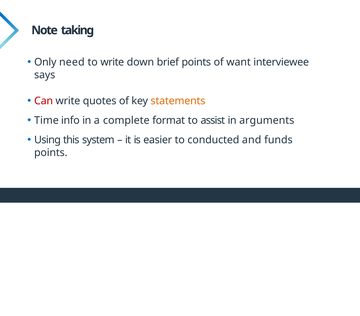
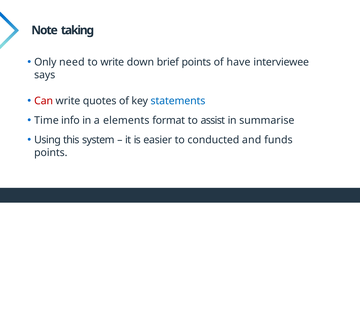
want: want -> have (239, 62)
statements colour: orange -> blue (178, 101)
complete: complete -> elements (126, 120)
arguments: arguments -> summarise (267, 120)
